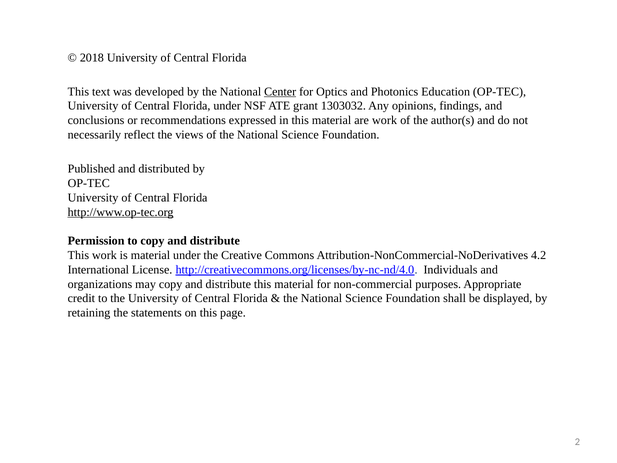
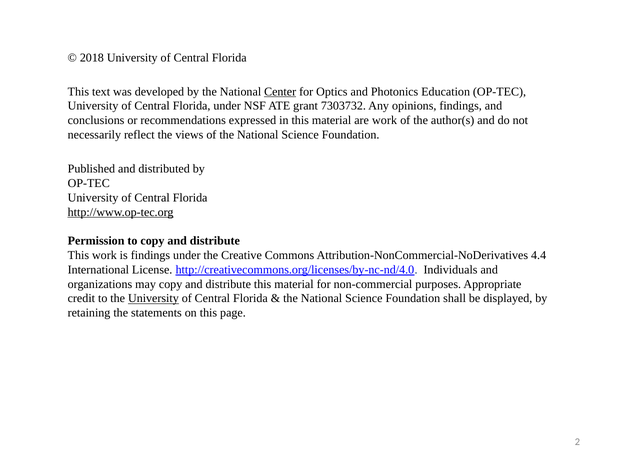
1303032: 1303032 -> 7303732 (343, 106)
is material: material -> findings (150, 255)
4.2: 4.2 -> 4.4 (539, 255)
University underline: none -> present (153, 298)
